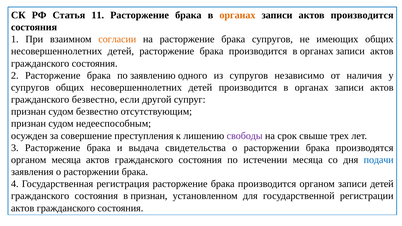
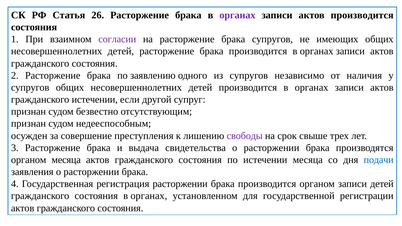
11: 11 -> 26 (98, 15)
органах colour: orange -> purple (237, 15)
согласии colour: orange -> purple (117, 39)
гражданского безвестно: безвестно -> истечении (95, 100)
регистрация расторжение: расторжение -> расторжении (180, 184)
состояния в признан: признан -> органах (149, 196)
